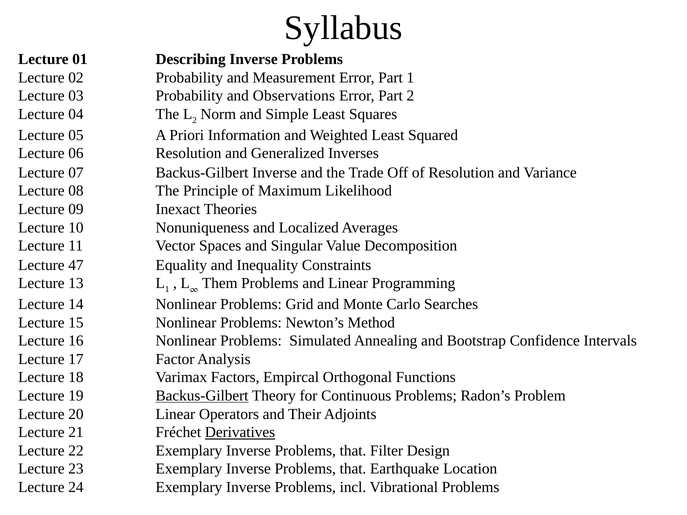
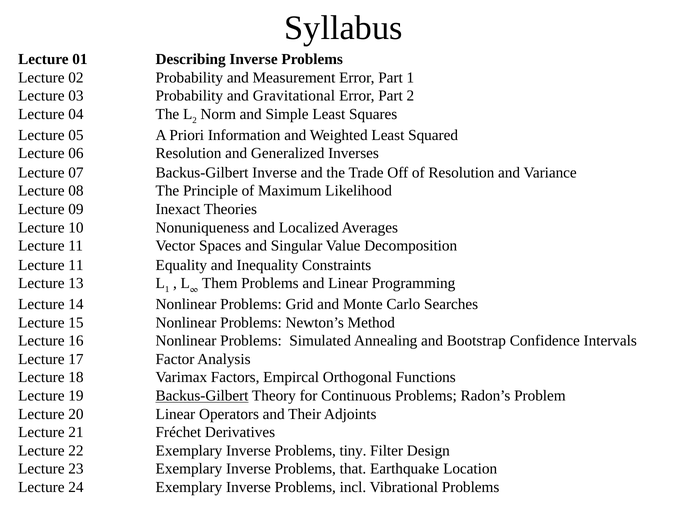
Observations: Observations -> Gravitational (294, 96)
47: 47 -> 11 (76, 265)
Derivatives underline: present -> none (240, 433)
that: that -> tiny (353, 451)
